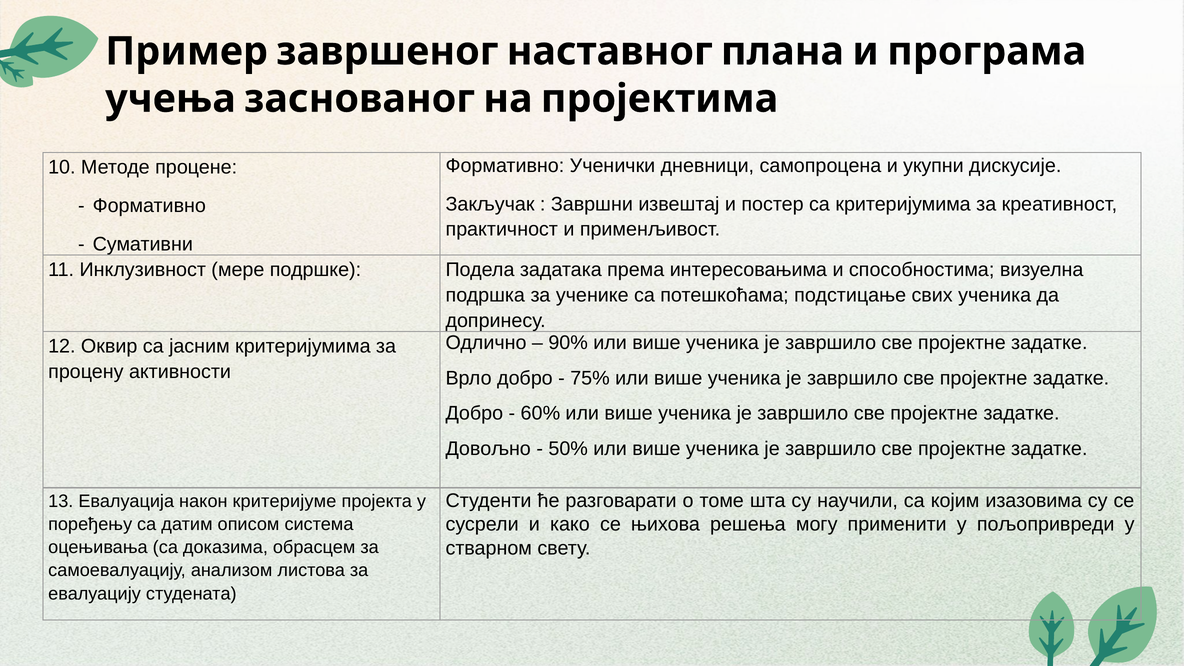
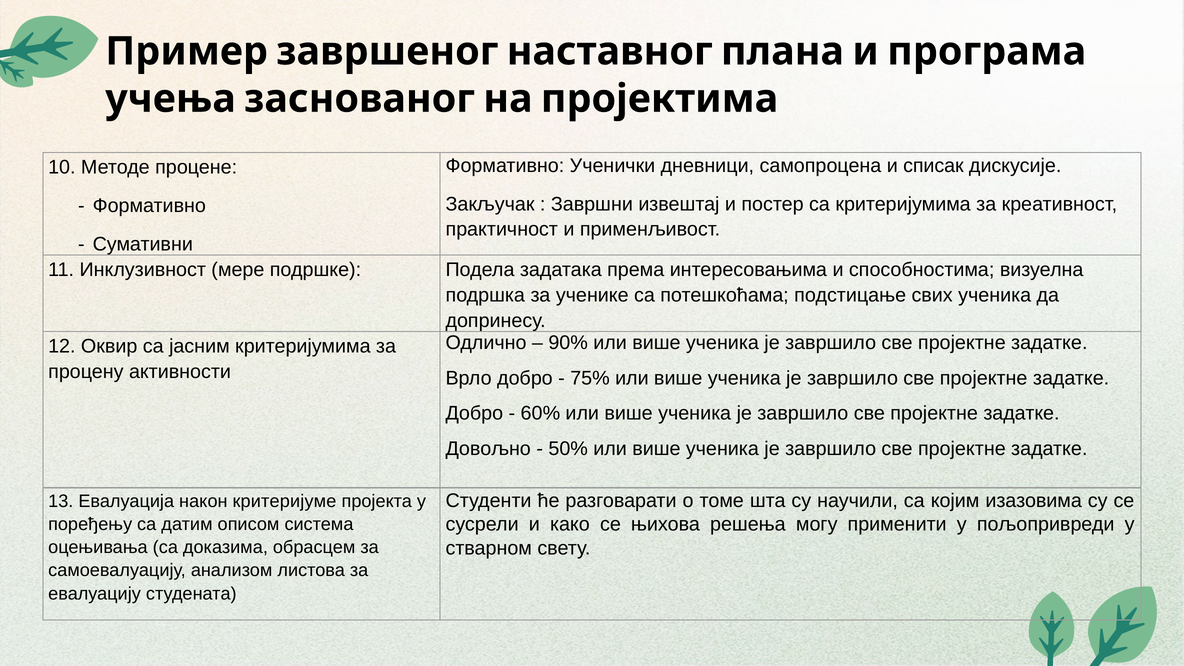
укупни: укупни -> списак (933, 166)
